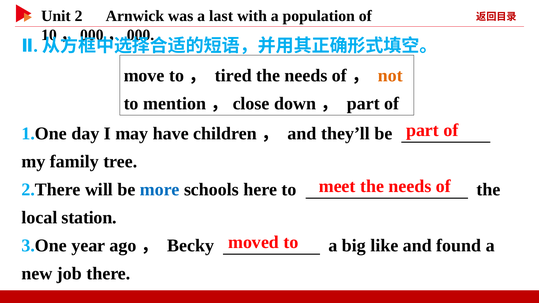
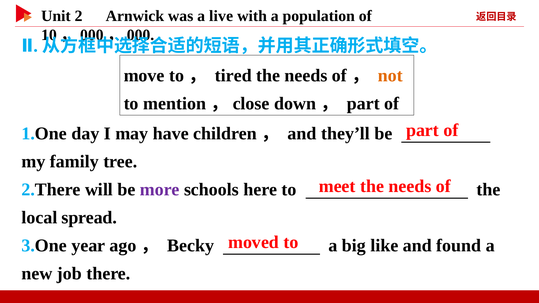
last: last -> live (221, 16)
more colour: blue -> purple (160, 190)
station: station -> spread (89, 218)
